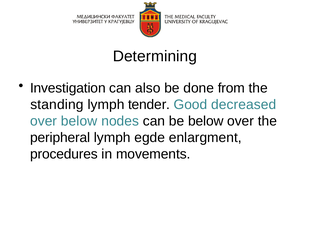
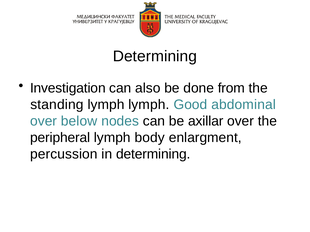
lymph tender: tender -> lymph (149, 105)
decreased: decreased -> abdominal (244, 105)
be below: below -> axillar (206, 121)
egde: egde -> body (150, 138)
procedures: procedures -> percussion (64, 154)
in movements: movements -> determining (153, 154)
